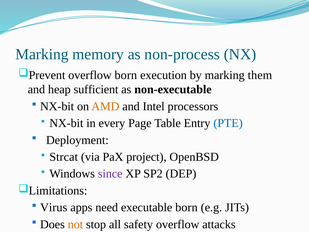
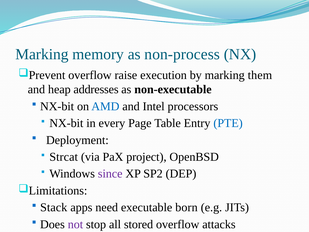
overflow born: born -> raise (126, 75)
sufficient: sufficient -> addresses (96, 89)
AMD colour: orange -> blue (105, 106)
Virus: Virus -> Stack (54, 207)
not colour: orange -> purple (75, 224)
safety: safety -> stored (139, 224)
